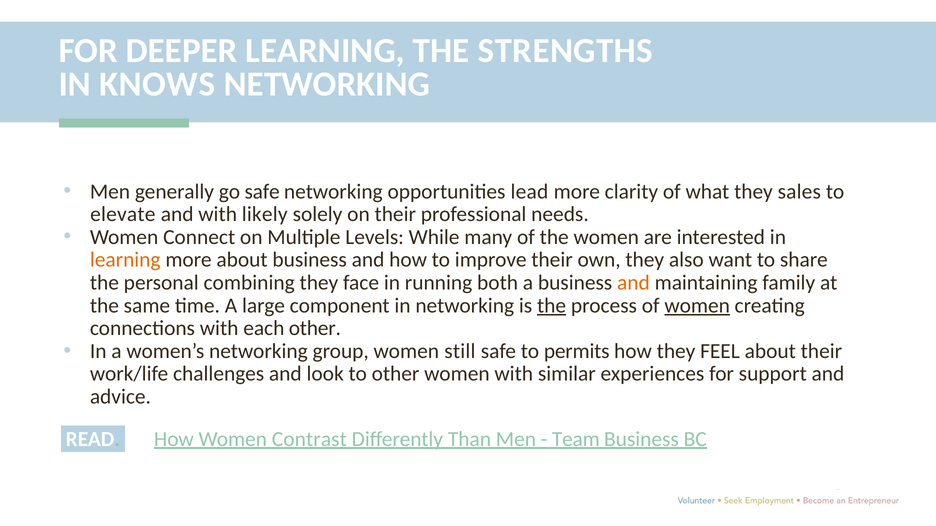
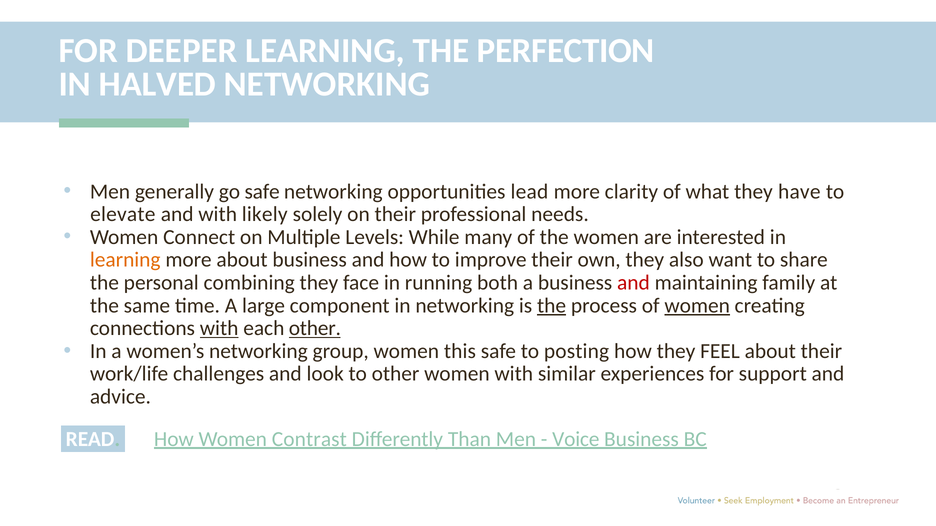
STRENGTHS: STRENGTHS -> PERFECTION (566, 51)
KNOWS: KNOWS -> HALVED (157, 84)
sales: sales -> have (799, 192)
and colour: orange -> red (633, 283)
with underline: none -> present (219, 329)
other underline: none -> present (315, 329)
still: still -> this (460, 351)
permits: permits -> posting (577, 351)
Team: Team -> Voice (576, 439)
